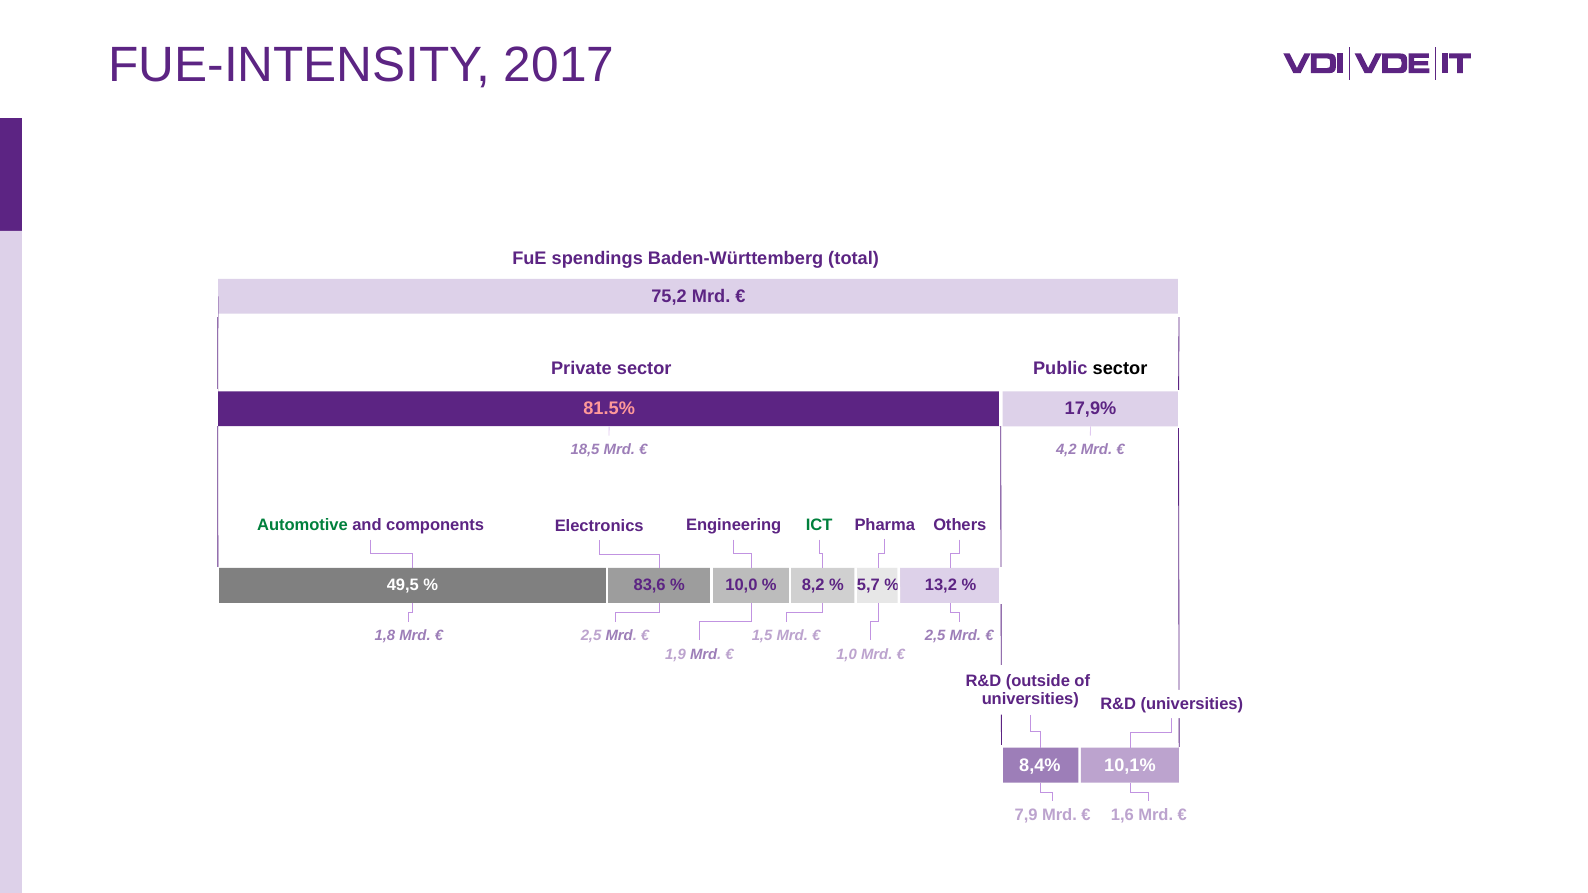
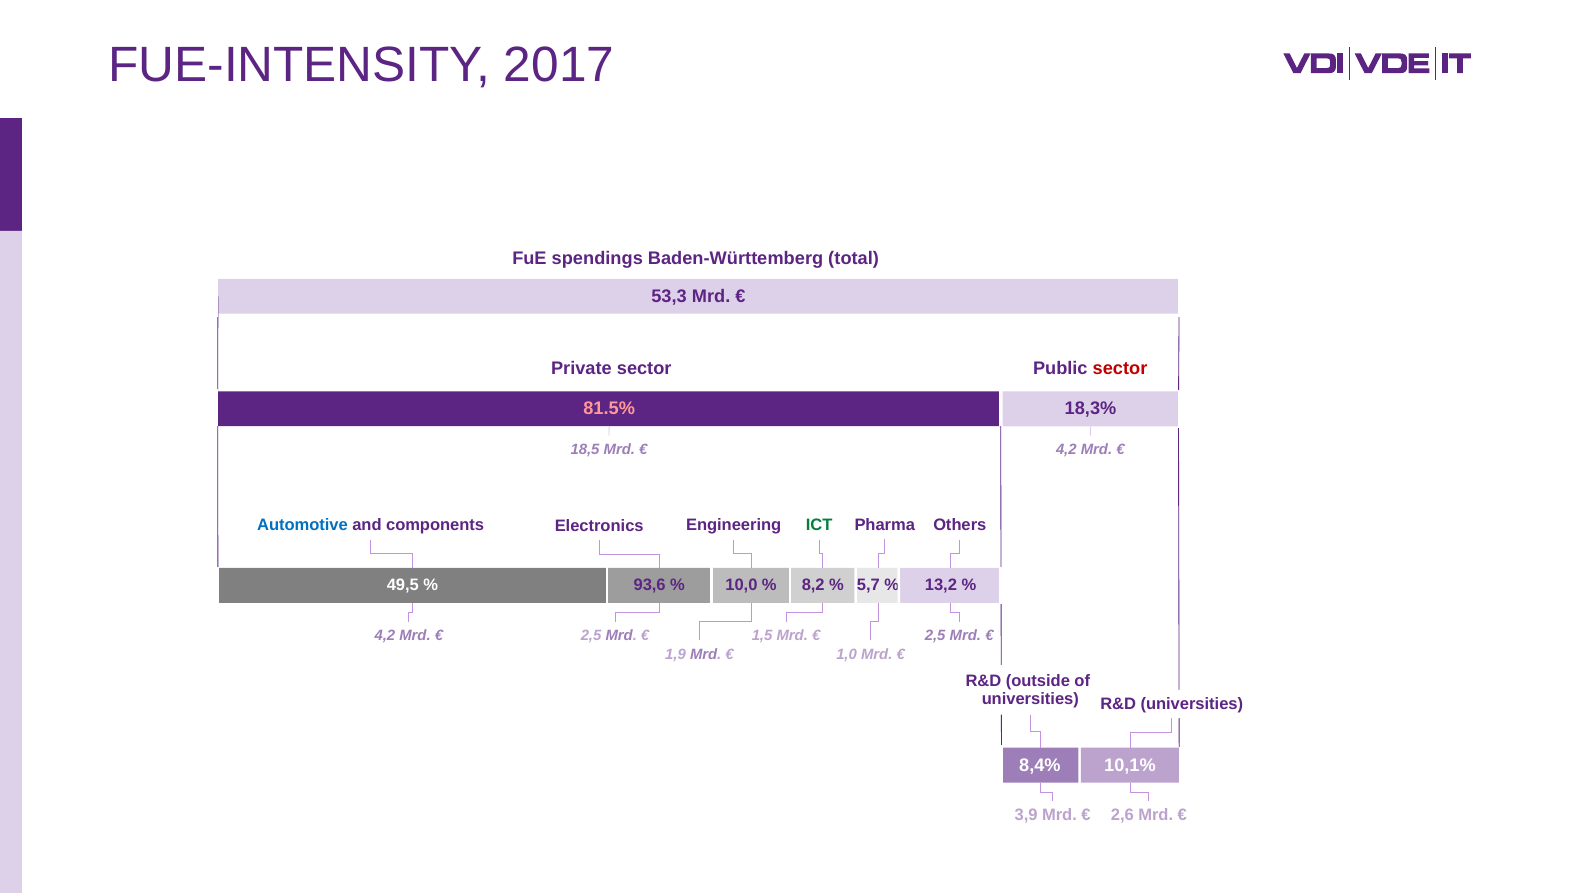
75,2: 75,2 -> 53,3 (669, 296)
sector colour: black -> red (1120, 369)
17,9%: 17,9% -> 18,3% (1091, 409)
Automotive colour: green -> blue (303, 526)
83,6: 83,6 -> 93,6 (650, 585)
1,8: 1,8 -> 4,2 (385, 636)
7,9: 7,9 -> 3,9 (1026, 816)
1,6: 1,6 -> 2,6 (1122, 816)
